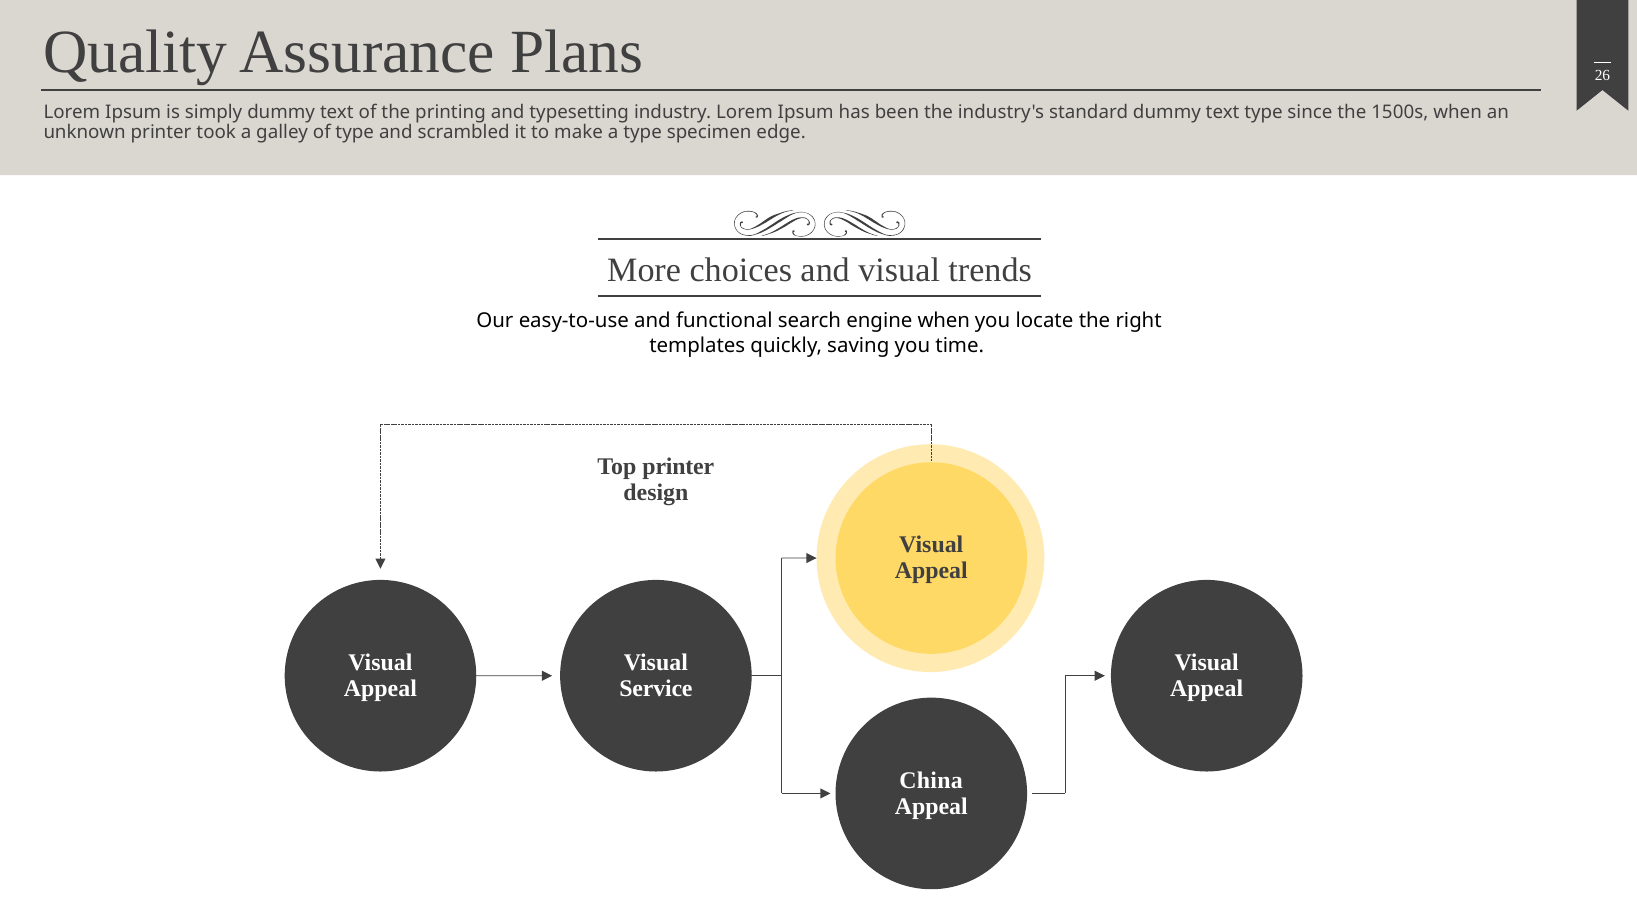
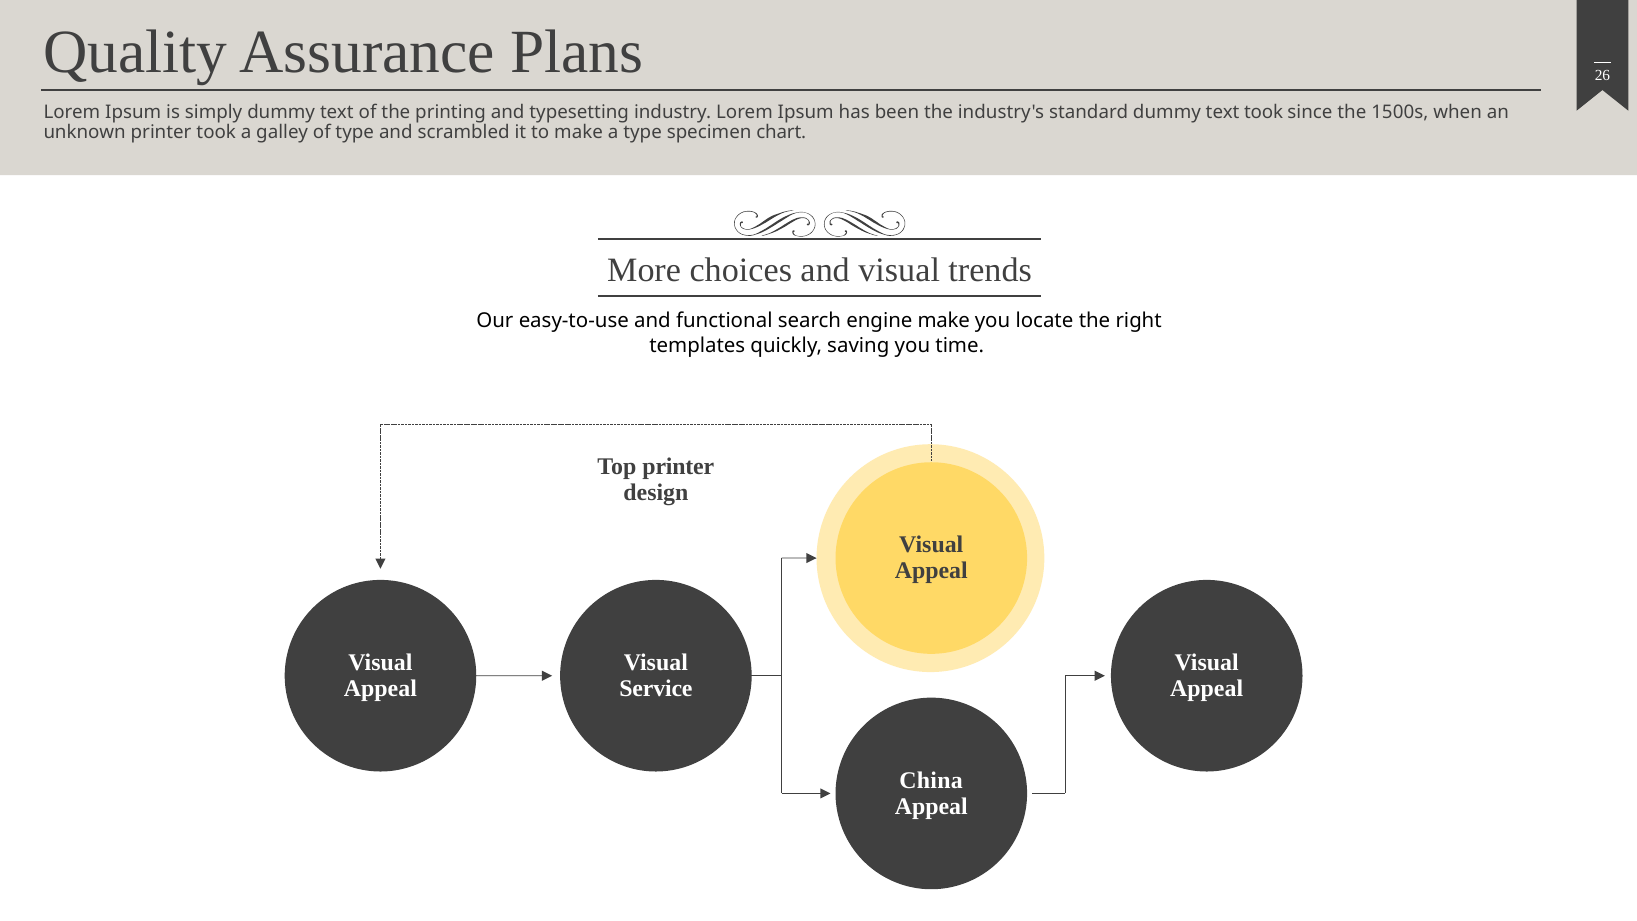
text type: type -> took (1264, 112)
edge: edge -> chart (781, 132)
engine when: when -> make (944, 321)
